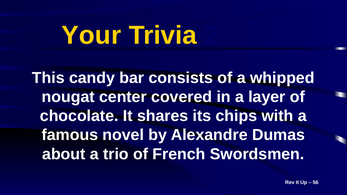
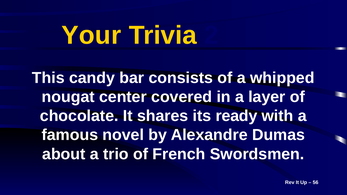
chips: chips -> ready (236, 116)
